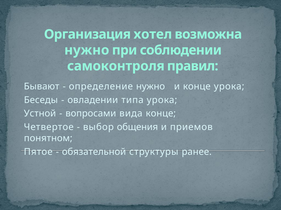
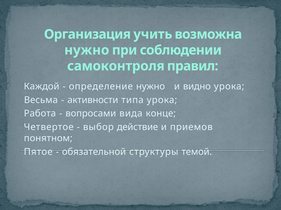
хотел: хотел -> учить (153, 34)
Бывают: Бывают -> Каждой (42, 87)
и конце: конце -> видно (197, 87)
Беседы: Беседы -> Весьма (41, 100)
овладении: овладении -> активности (93, 100)
Устной: Устной -> Работа (40, 114)
общения: общения -> действие (137, 127)
ранее: ранее -> темой (197, 152)
